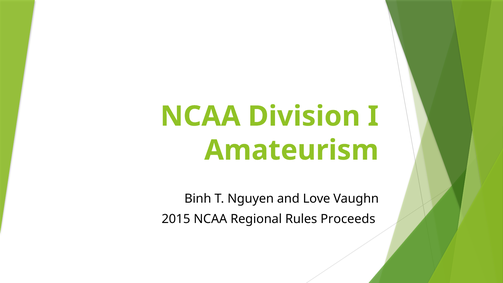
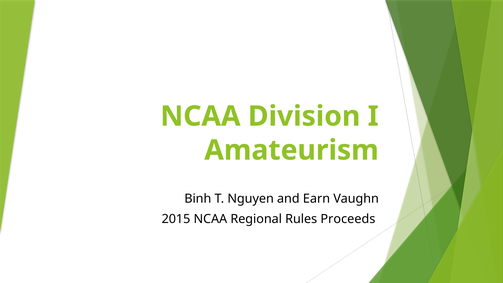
Love: Love -> Earn (316, 199)
